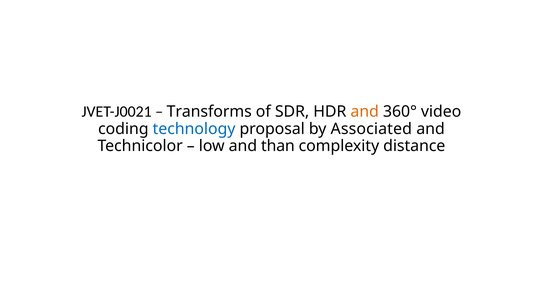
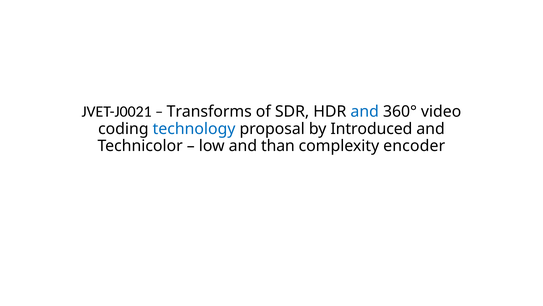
and colour: orange -> blue (365, 111)
Associated: Associated -> Introduced (371, 129)
distance: distance -> encoder (414, 146)
